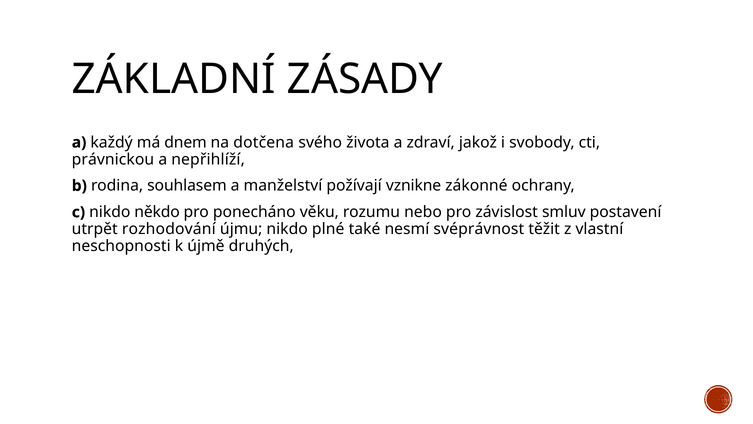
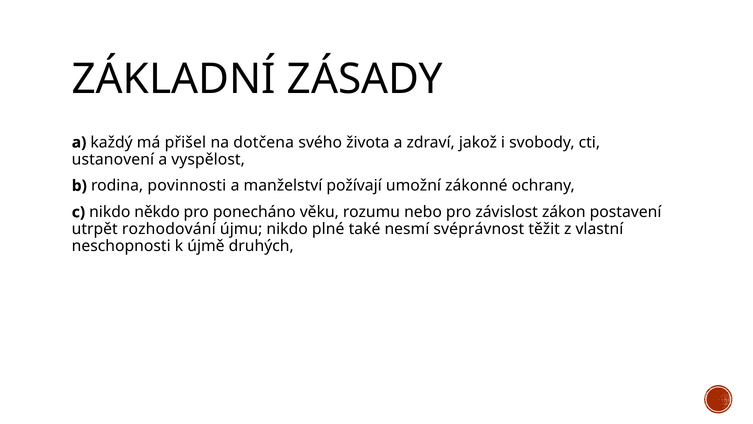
dnem: dnem -> přišel (185, 142)
právnickou: právnickou -> ustanovení (113, 159)
nepřihlíží: nepřihlíží -> vyspělost (208, 159)
souhlasem: souhlasem -> povinnosti (187, 186)
vznikne: vznikne -> umožní (413, 186)
smluv: smluv -> zákon (564, 212)
